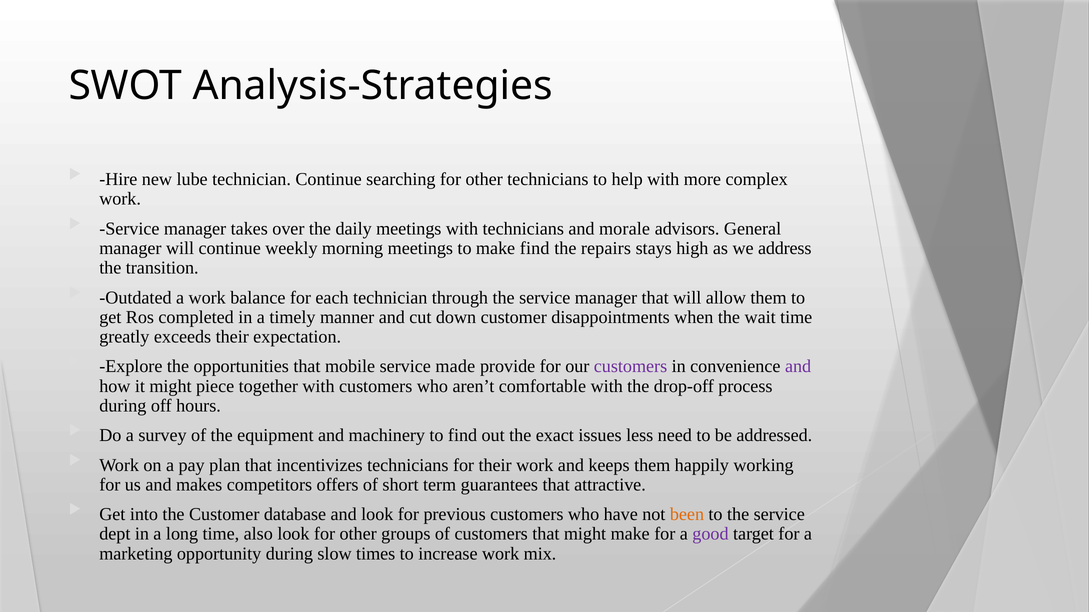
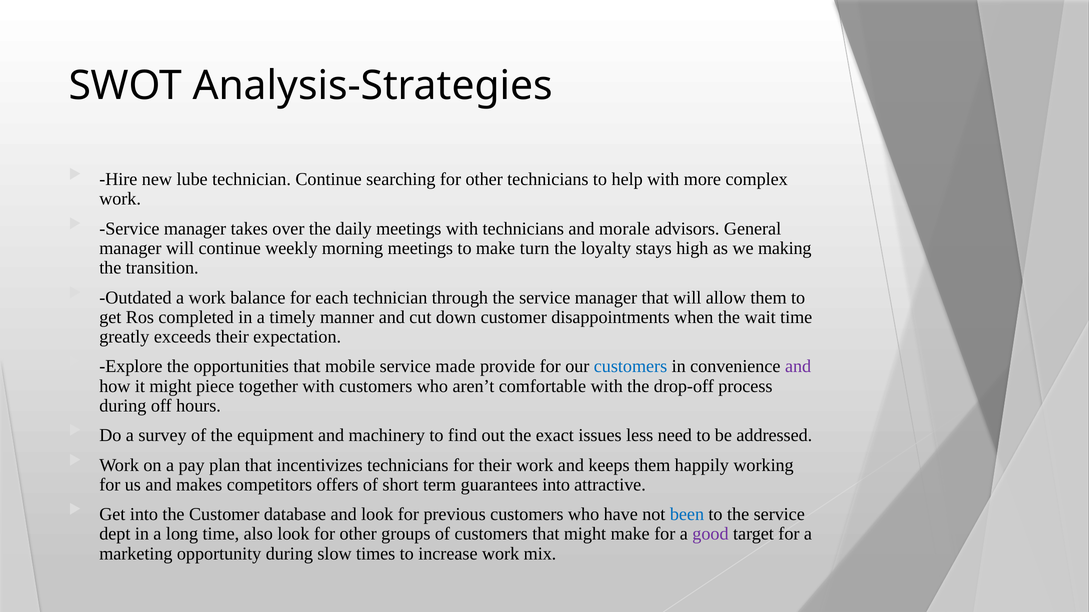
make find: find -> turn (535, 249)
repairs: repairs -> loyalty (606, 249)
address: address -> making (785, 249)
customers colour: purple -> blue (631, 367)
guarantees that: that -> into (556, 485)
been colour: orange -> blue (687, 515)
